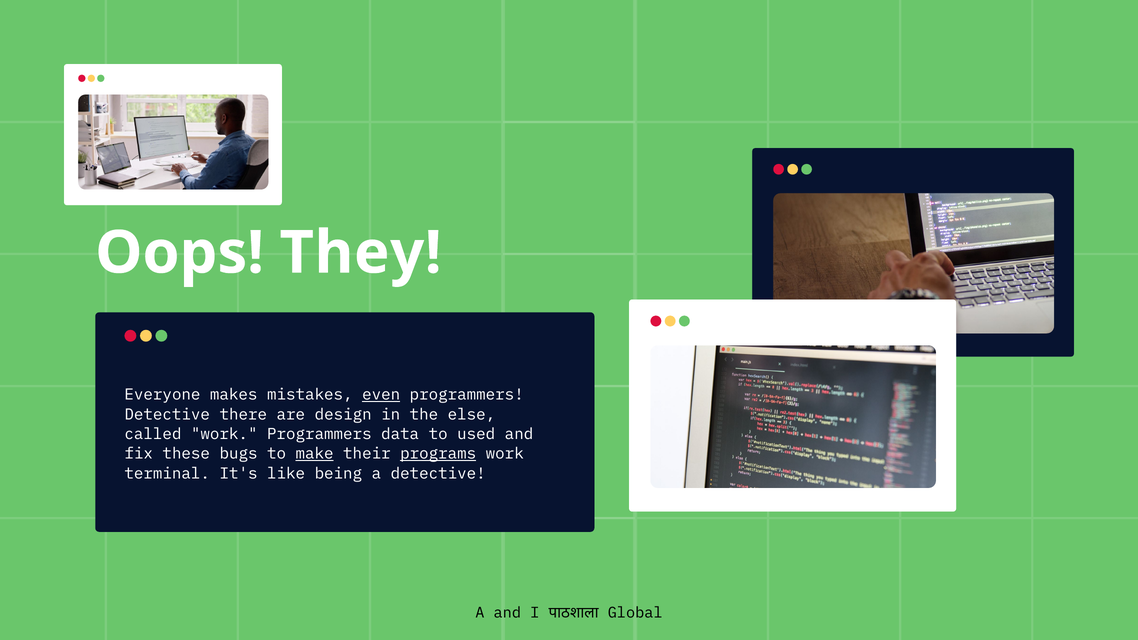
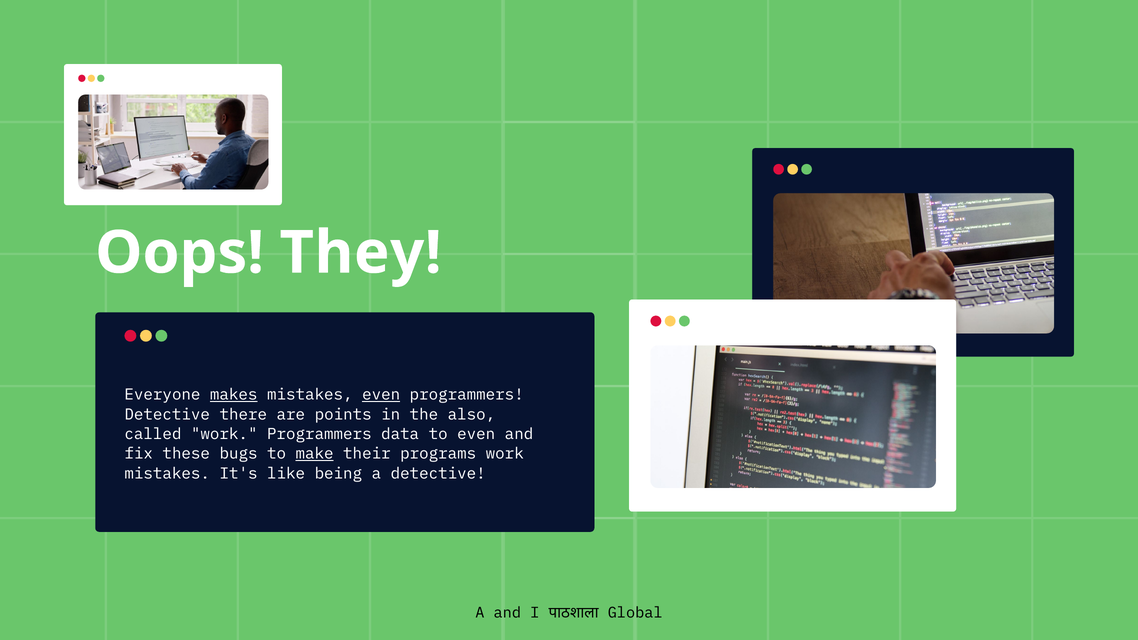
makes underline: none -> present (234, 395)
design: design -> points (343, 414)
else: else -> also (471, 414)
to used: used -> even (476, 434)
programs underline: present -> none (438, 454)
terminal: terminal -> mistakes (167, 473)
